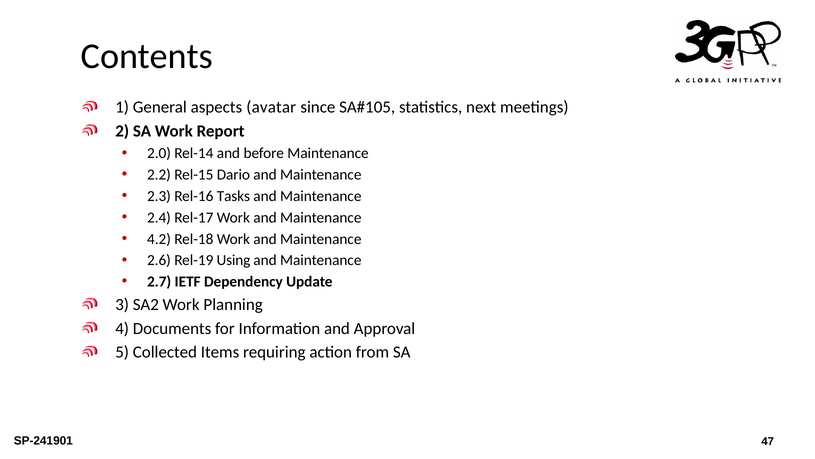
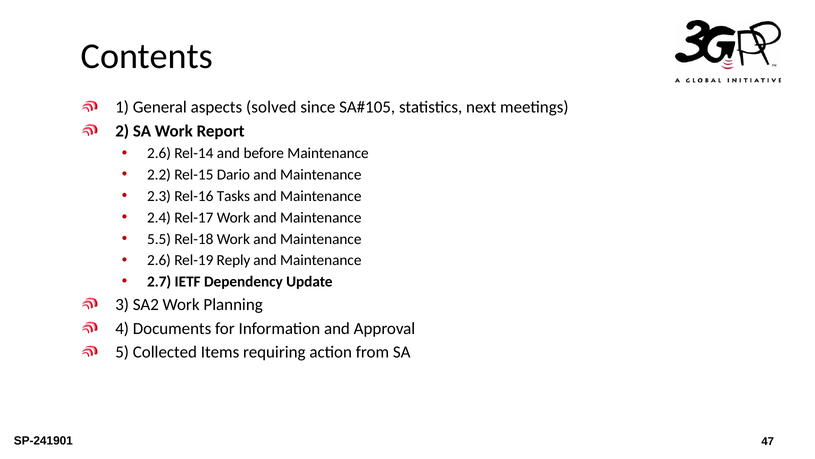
avatar: avatar -> solved (271, 107)
2.0: 2.0 -> 2.6 (159, 153)
4.2: 4.2 -> 5.5 (159, 239)
Using: Using -> Reply (233, 260)
